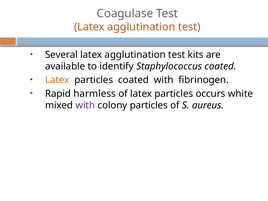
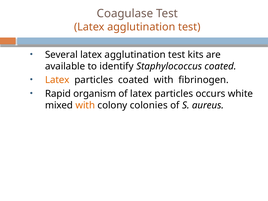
harmless: harmless -> organism (95, 94)
with colour: purple -> orange (85, 105)
colony particles: particles -> colonies (149, 105)
